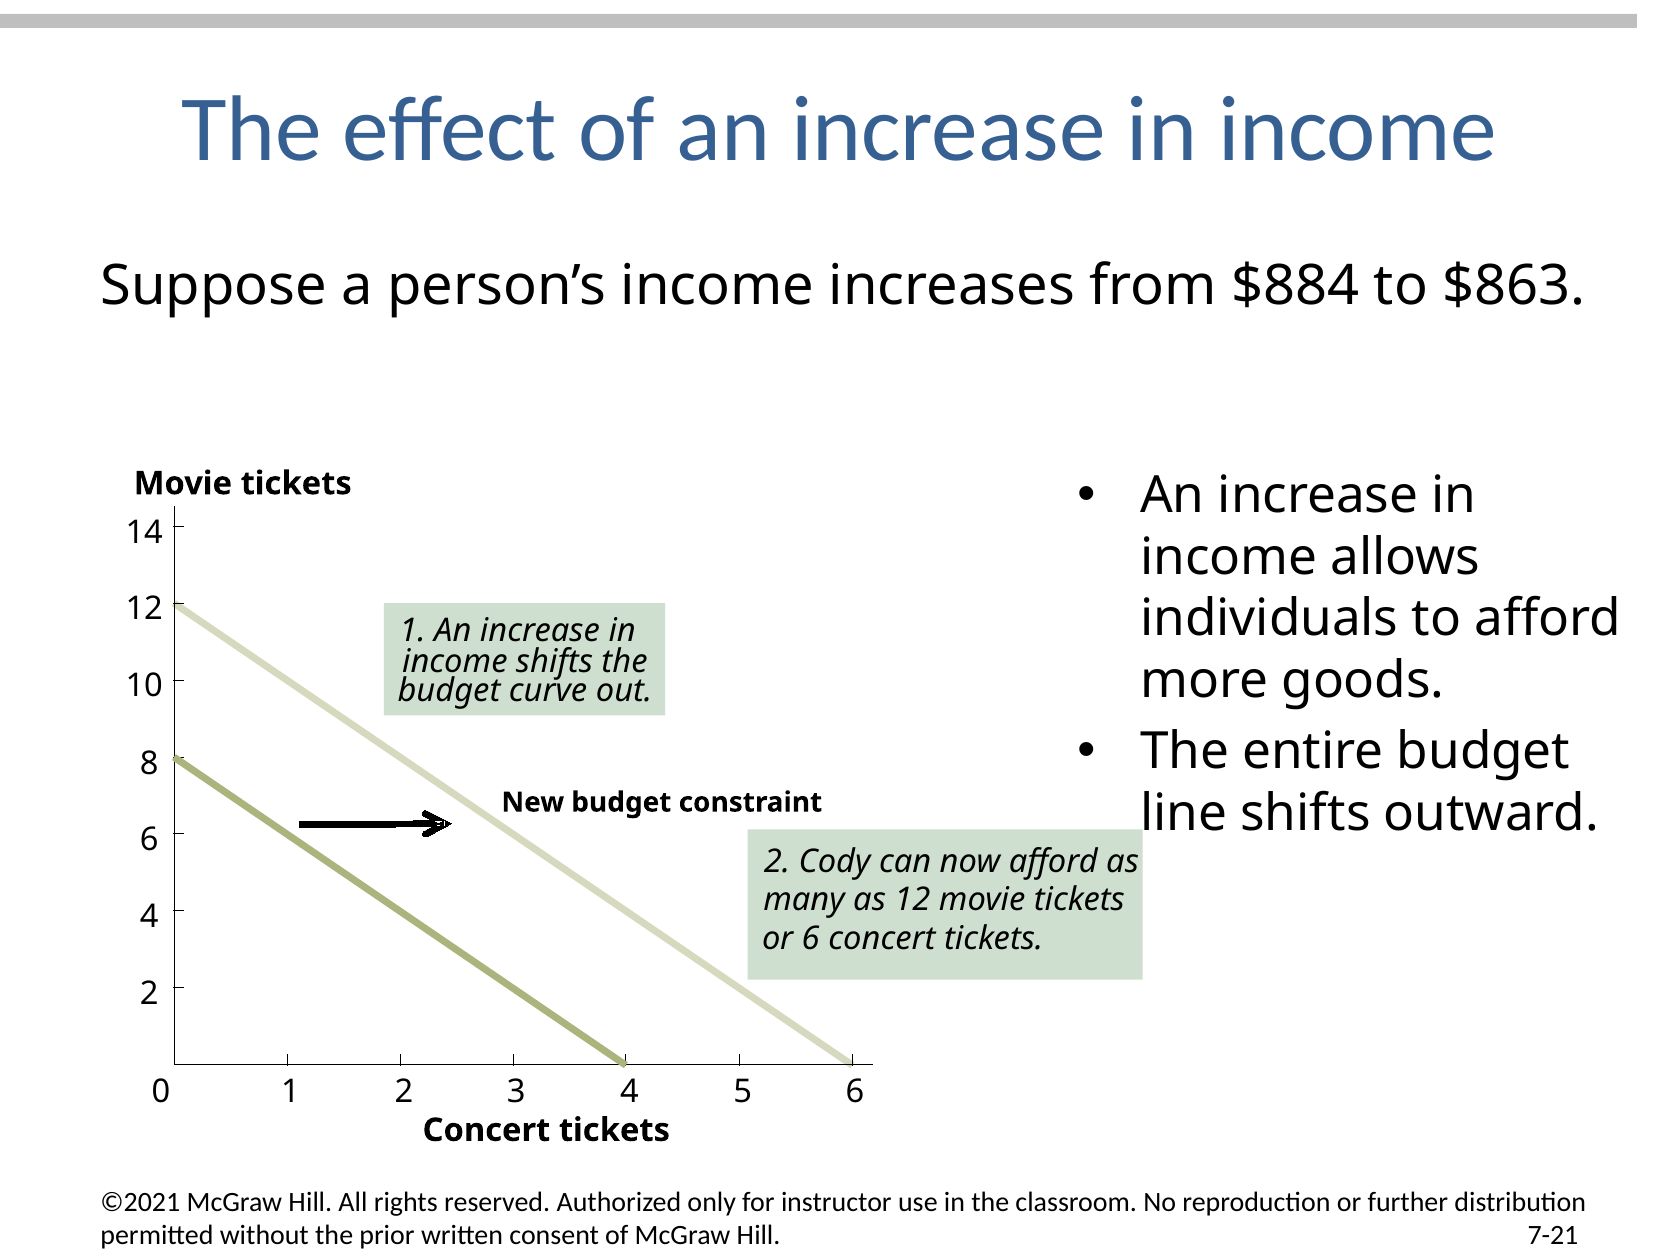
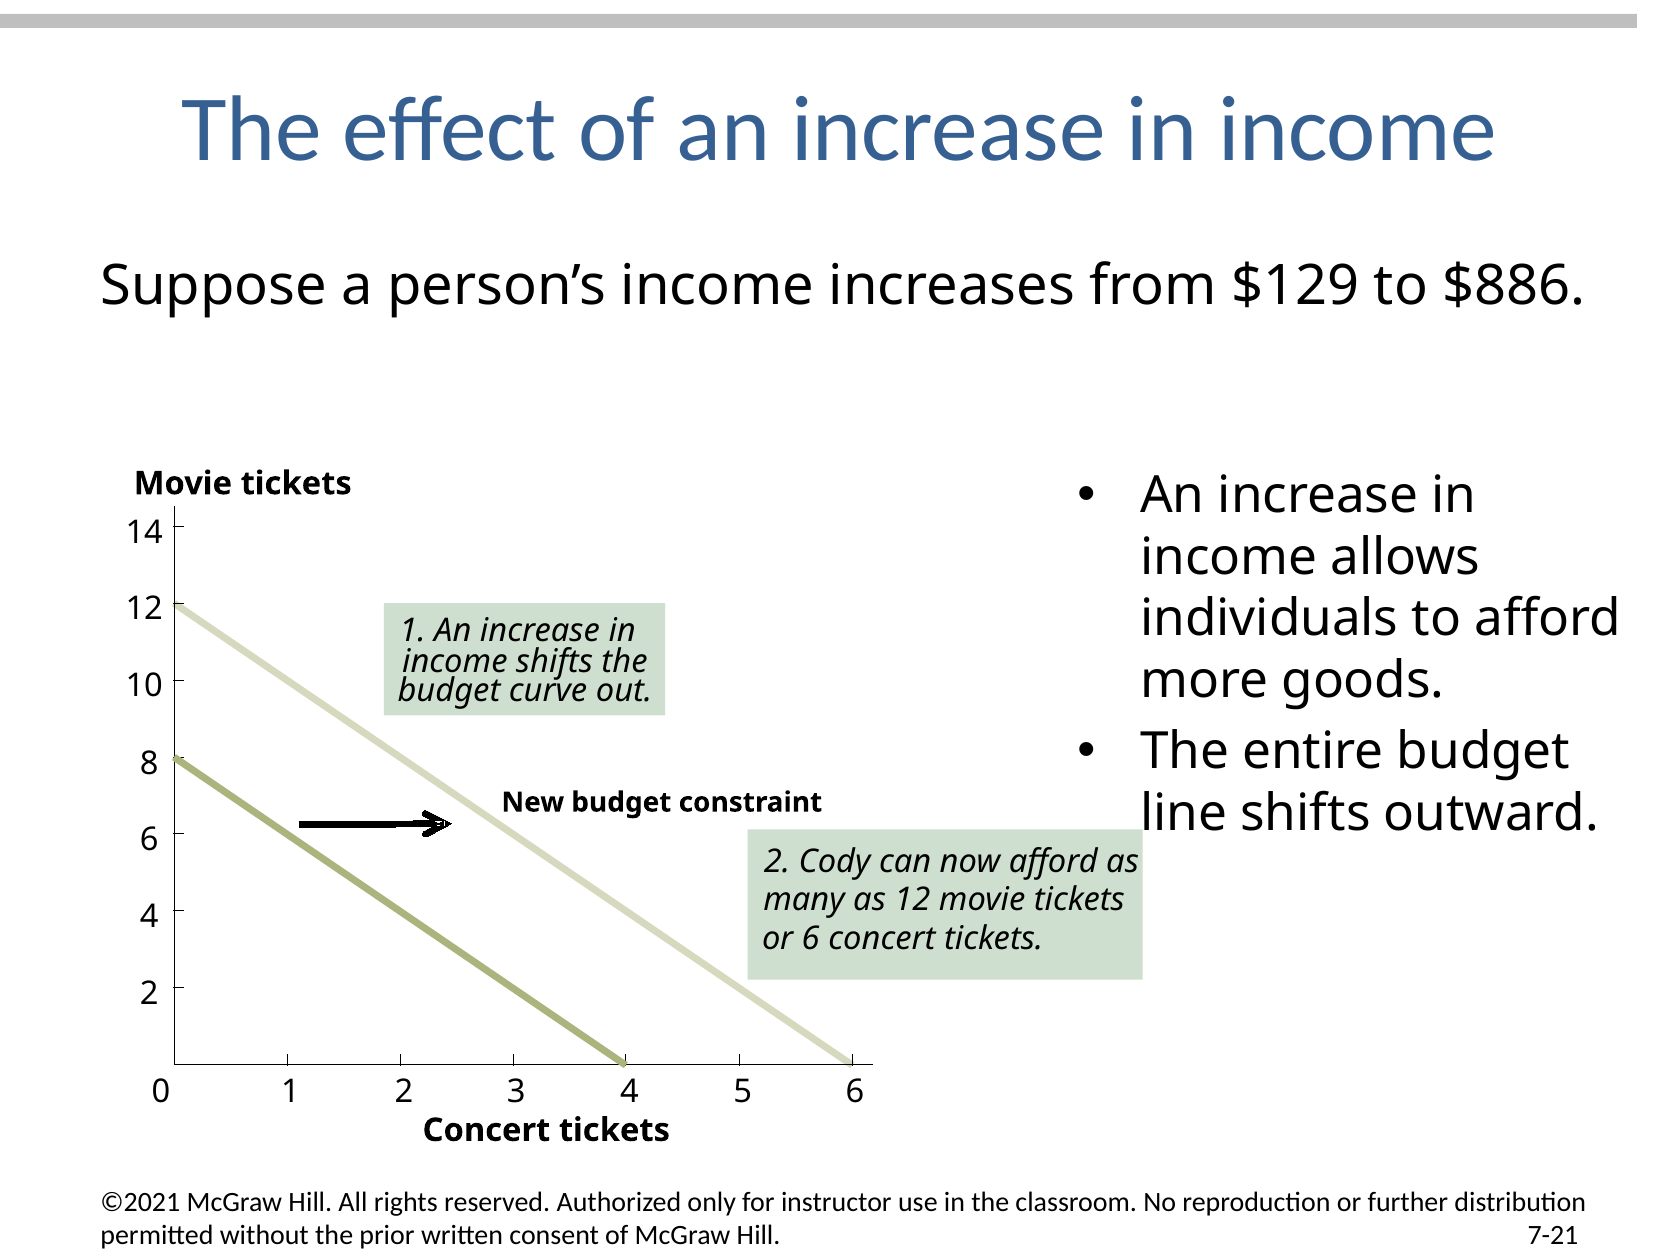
$884: $884 -> $129 (1295, 286)
$863: $863 -> $886 (1514, 286)
